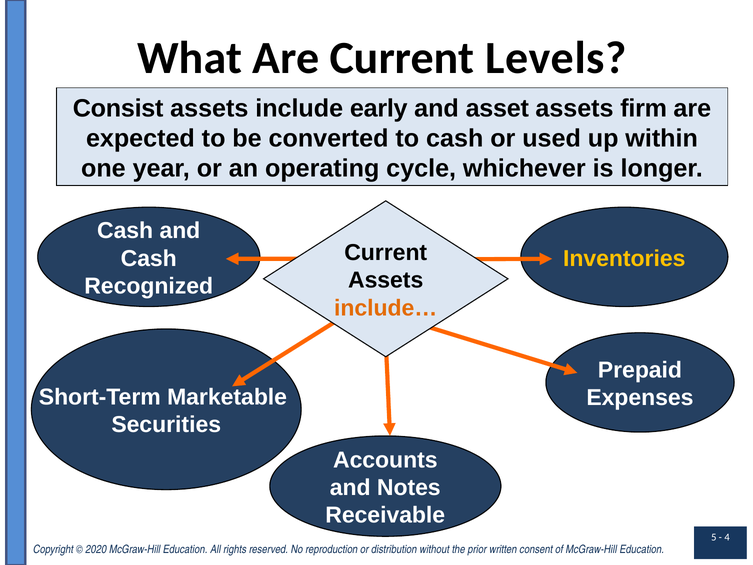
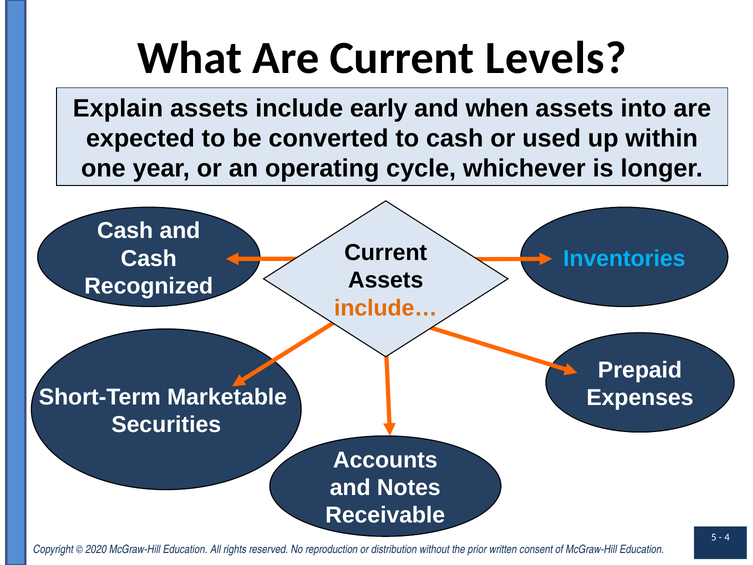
Consist: Consist -> Explain (118, 108)
asset: asset -> when (497, 108)
firm: firm -> into (644, 108)
Inventories colour: yellow -> light blue (624, 258)
